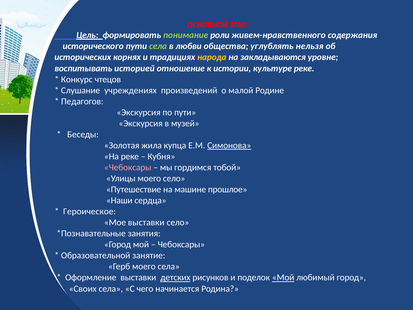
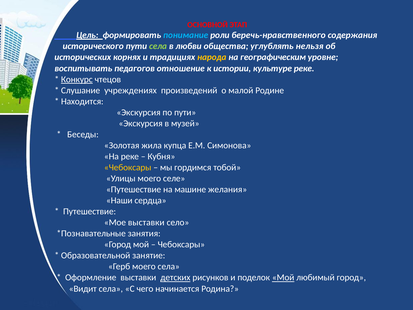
понимание colour: light green -> light blue (186, 35)
живем-нравственного: живем-нравственного -> беречь-нравственного (279, 35)
закладываются: закладываются -> географическим (273, 57)
историей: историей -> педагогов (135, 68)
Конкурс underline: none -> present (77, 79)
Педагогов: Педагогов -> Находится (82, 101)
Симонова underline: present -> none (229, 145)
Чебоксары colour: pink -> yellow (128, 167)
моего село: село -> селе (174, 178)
прошлое: прошлое -> желания (228, 189)
Героическое: Героическое -> Путешествие (90, 211)
Своих: Своих -> Видит (83, 288)
